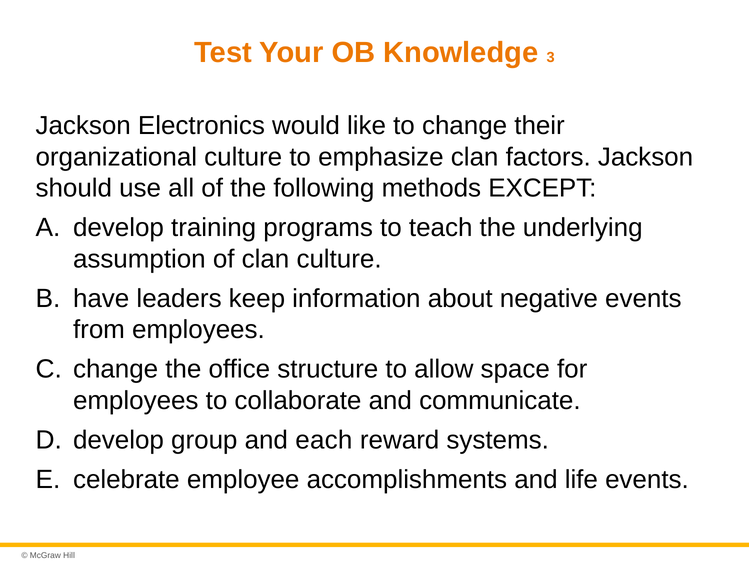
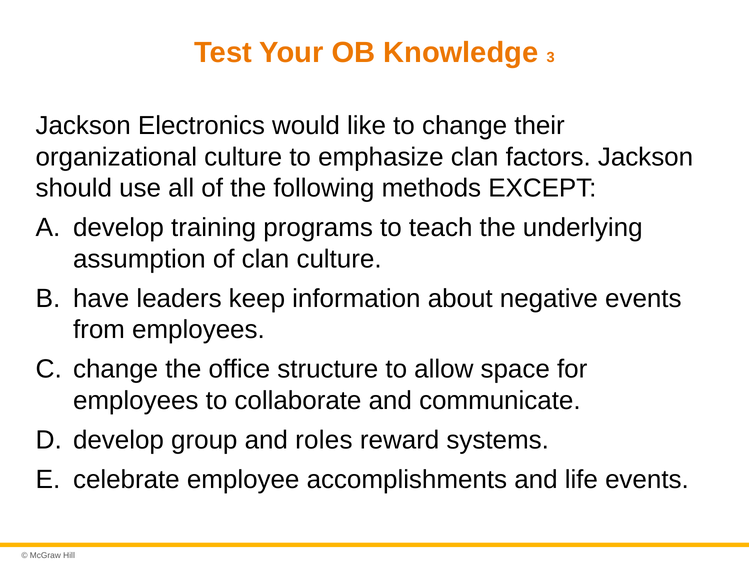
each: each -> roles (324, 440)
